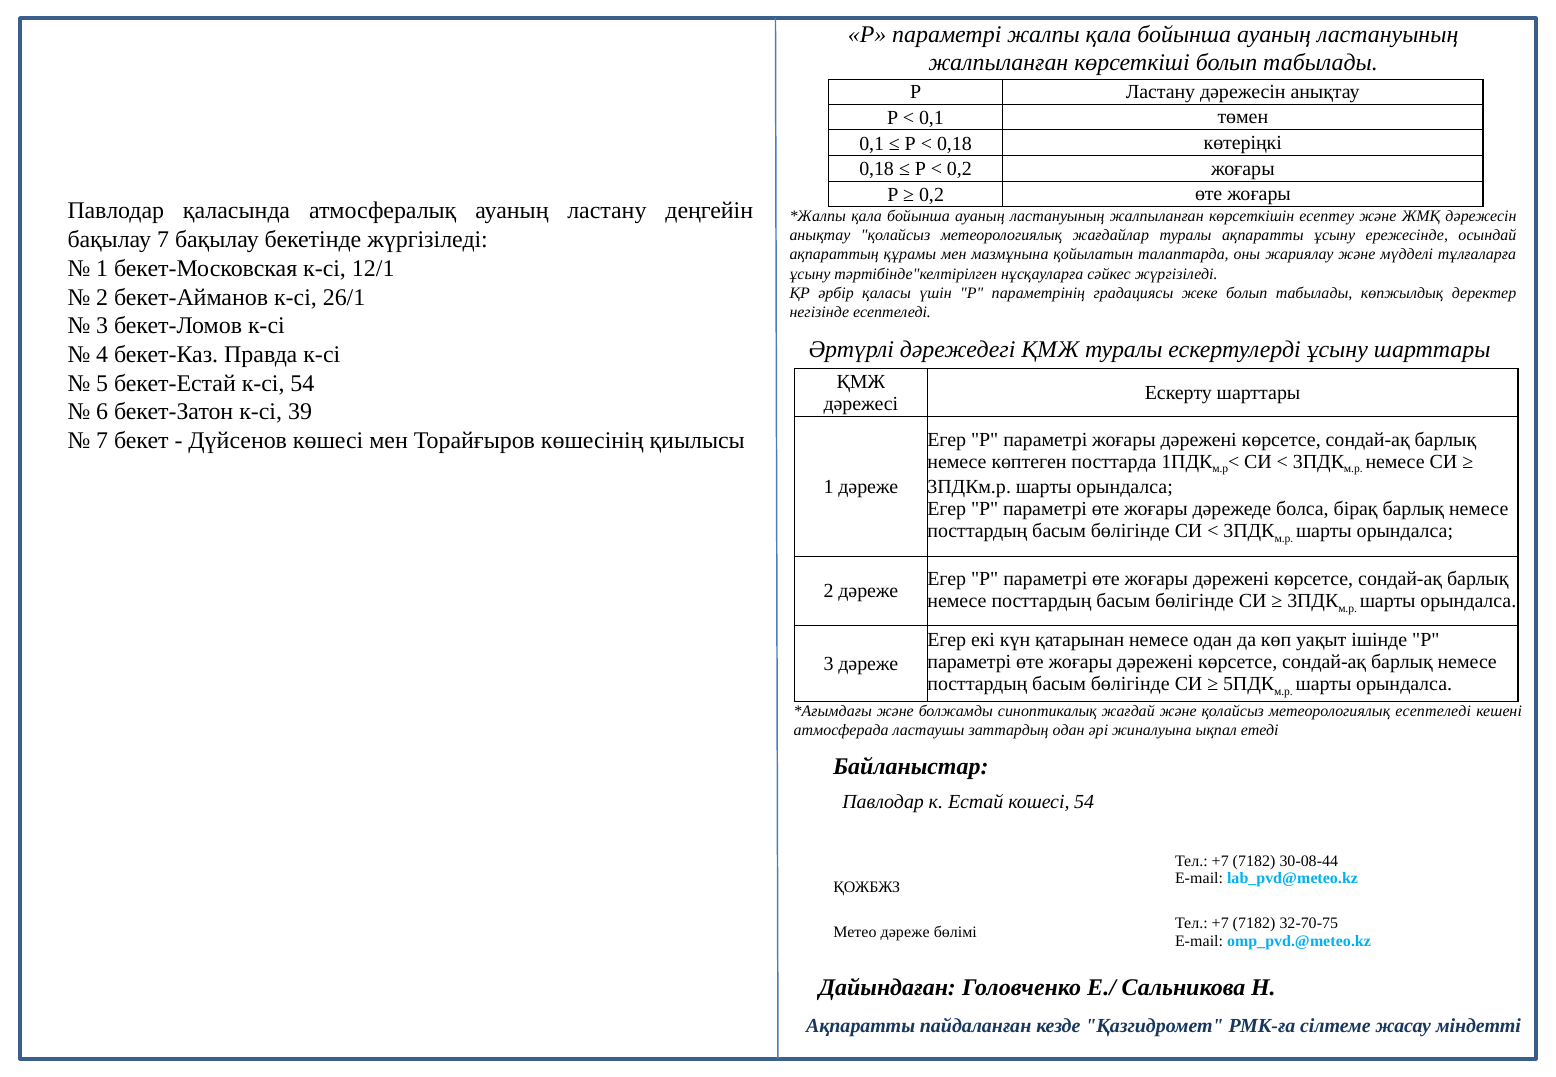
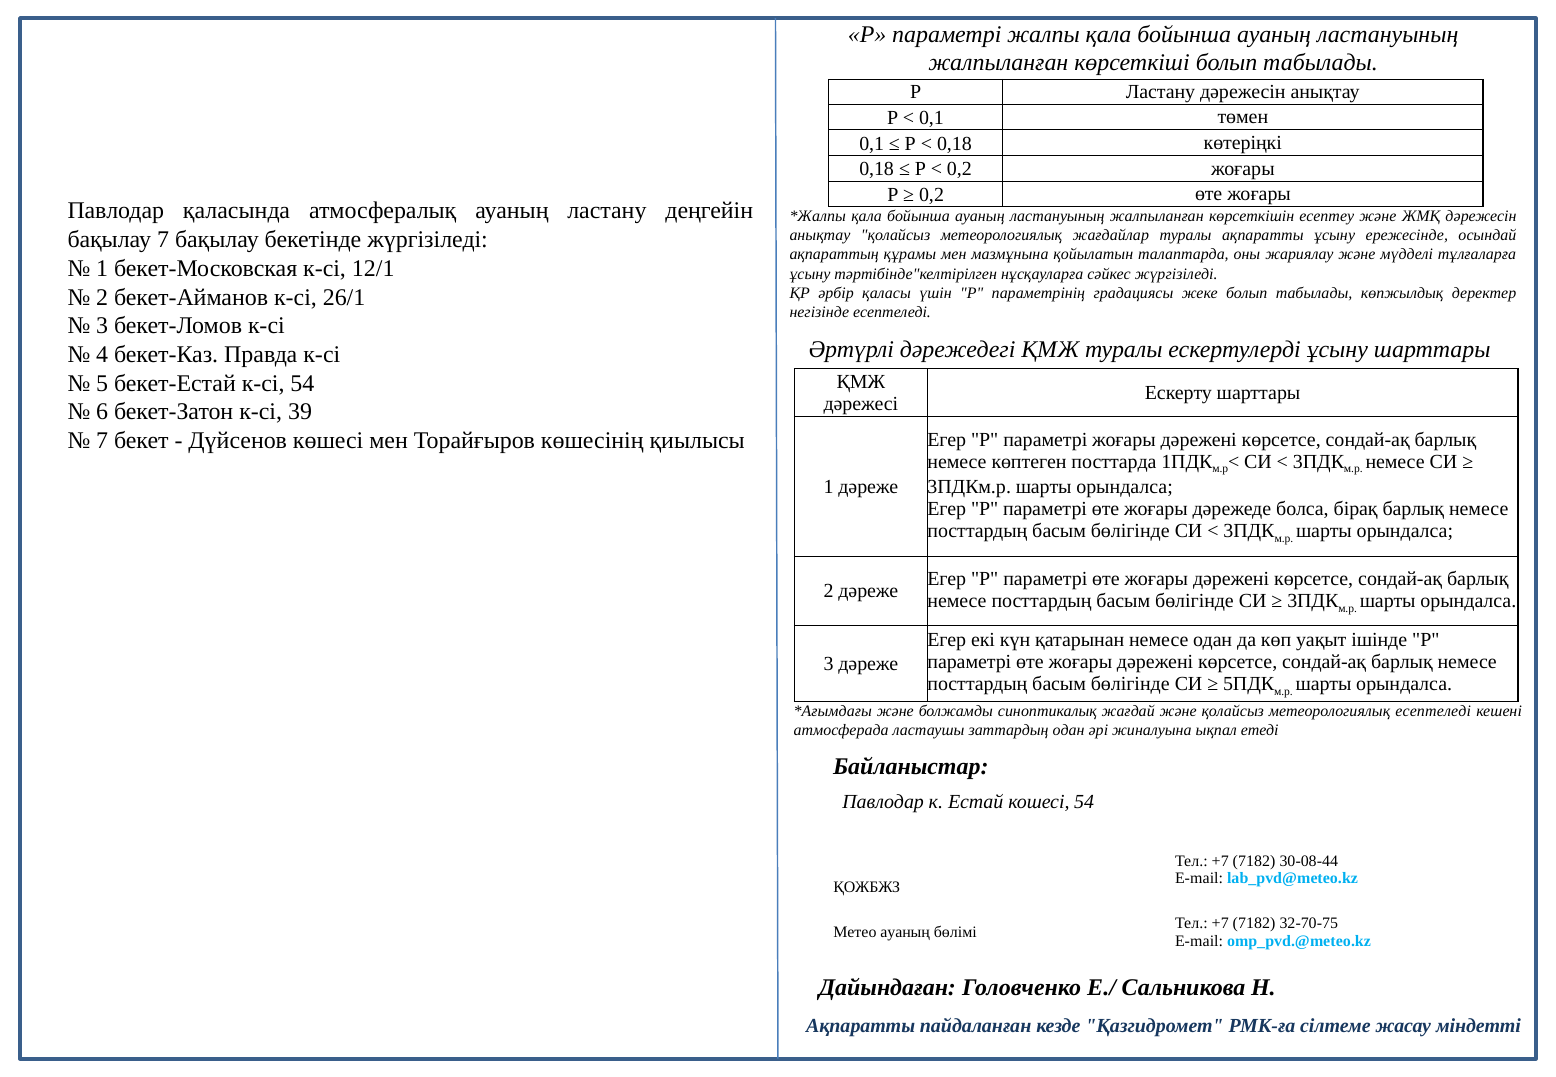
Метео дәреже: дәреже -> ауаның (905, 932)
